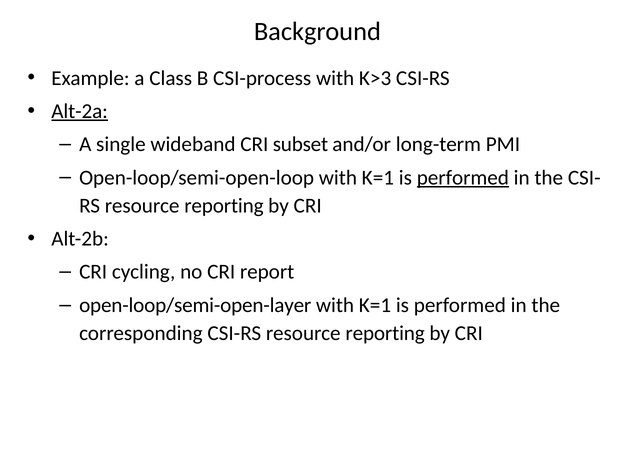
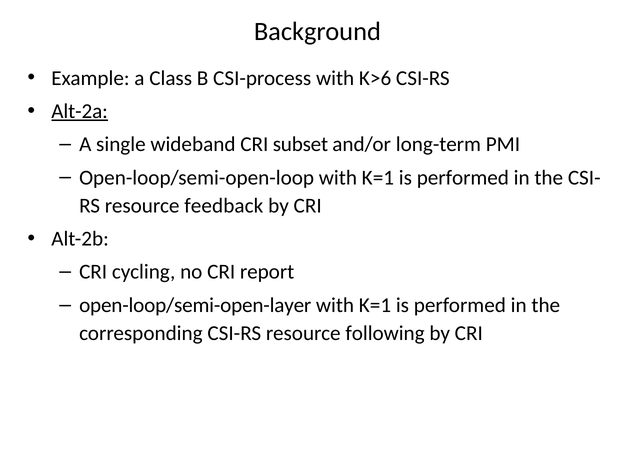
K>3: K>3 -> K>6 (375, 78)
performed underline: present -> none (463, 178)
reporting: reporting -> feedback (224, 206)
CSI-RS resource reporting: reporting -> following (385, 333)
